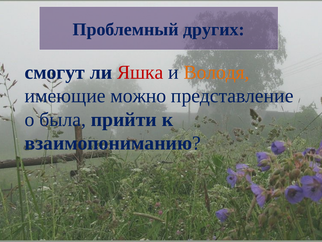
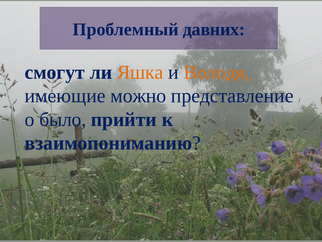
других: других -> давних (214, 29)
Яшка colour: red -> orange (140, 72)
была: была -> было (63, 119)
